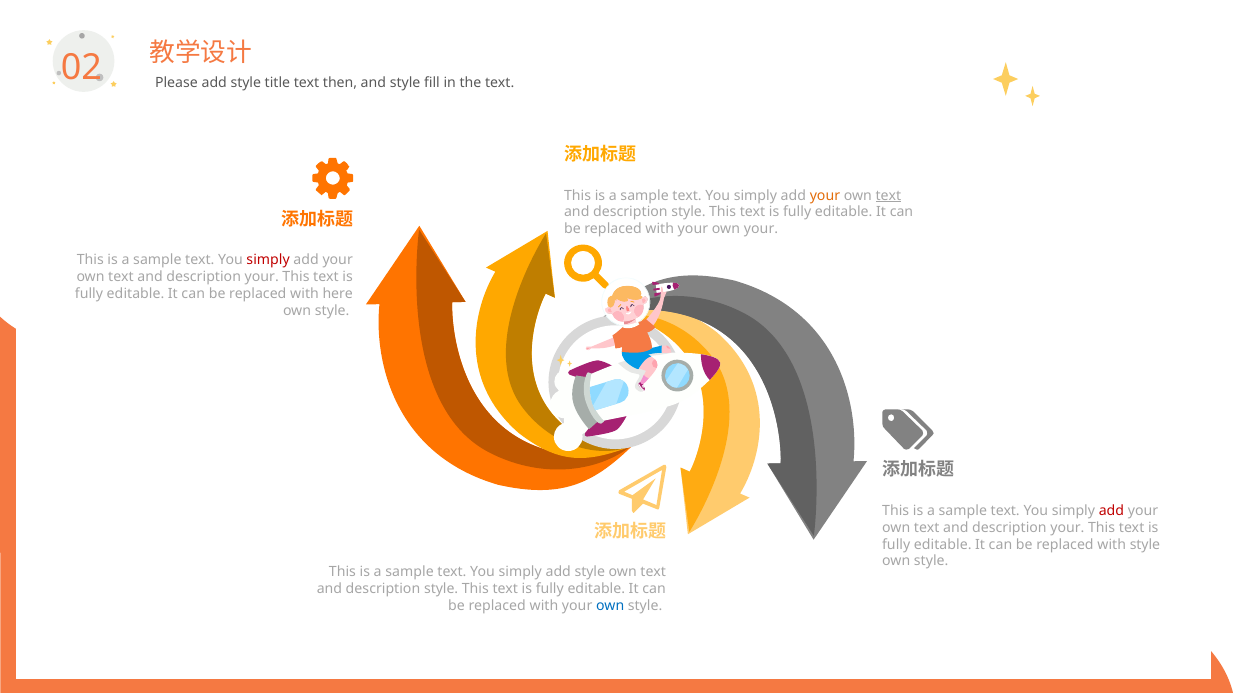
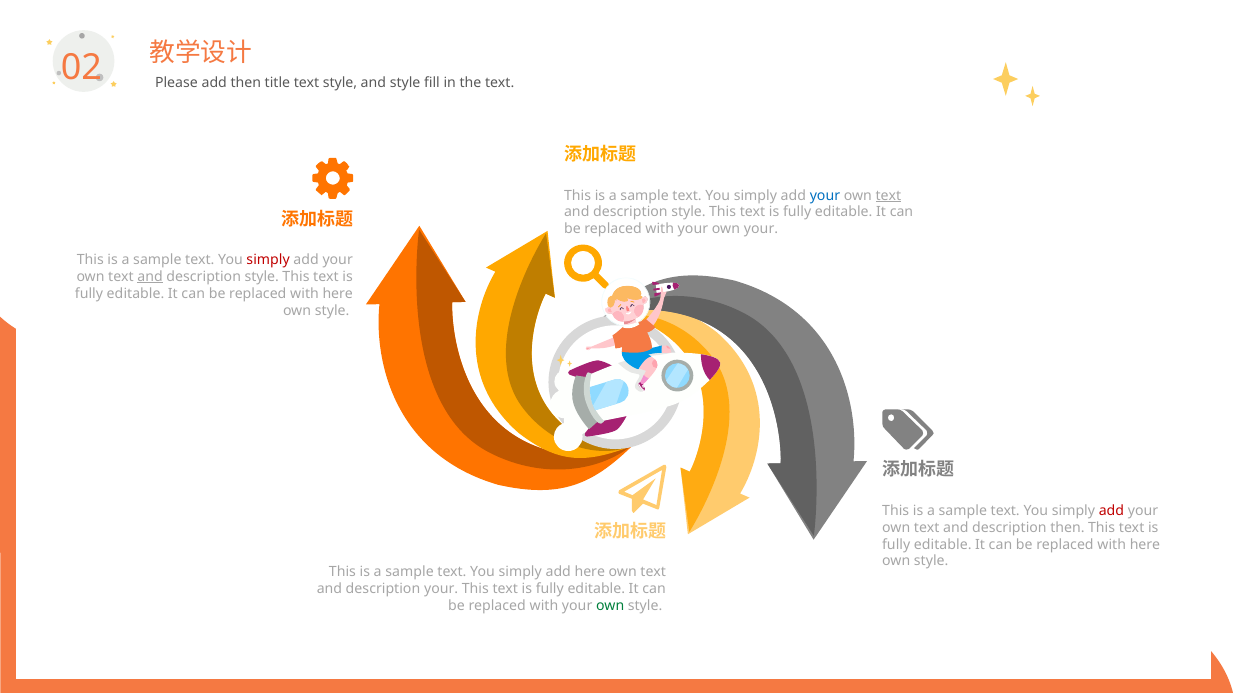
Please add style: style -> then (246, 83)
text then: then -> style (340, 83)
your colour: orange -> blue (825, 196)
and underline: none -> present (150, 277)
your: your -> style (262, 277)
your: your -> then (1068, 528)
style: style -> here (1145, 545)
simply add style: style -> here (590, 572)
style: style -> your (441, 589)
own colour: blue -> green (610, 606)
